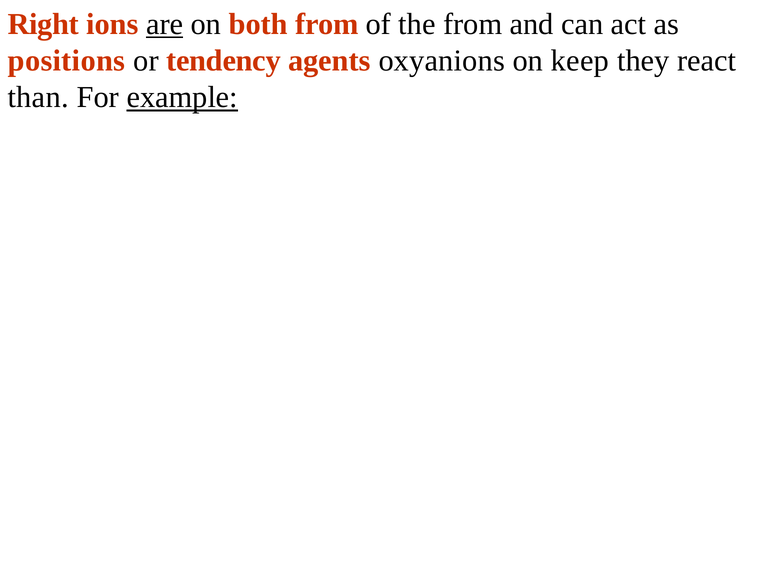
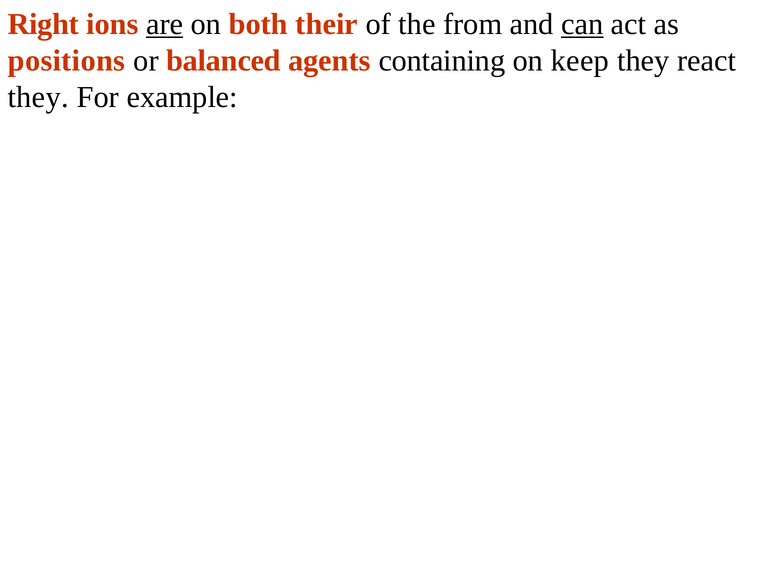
both from: from -> their (327, 24)
can underline: none -> present (582, 24)
tendency: tendency -> balanced (224, 61)
oxyanions: oxyanions -> containing (442, 61)
than: than -> they (38, 97)
example underline: present -> none (182, 97)
